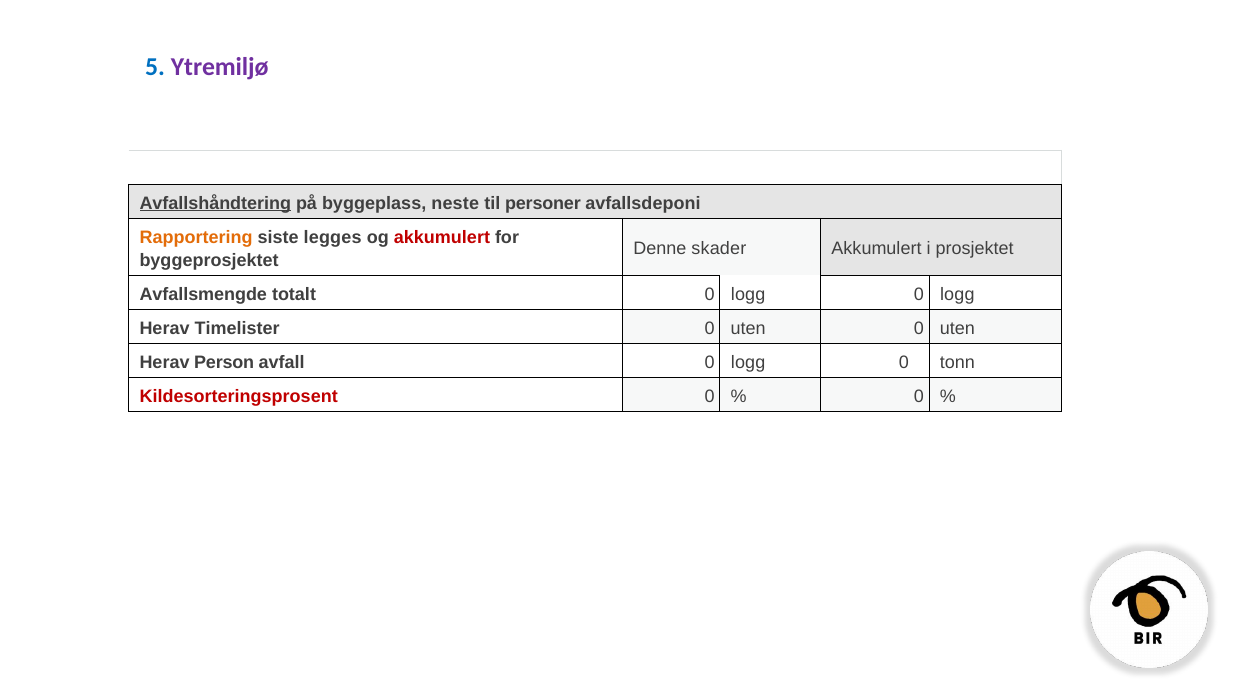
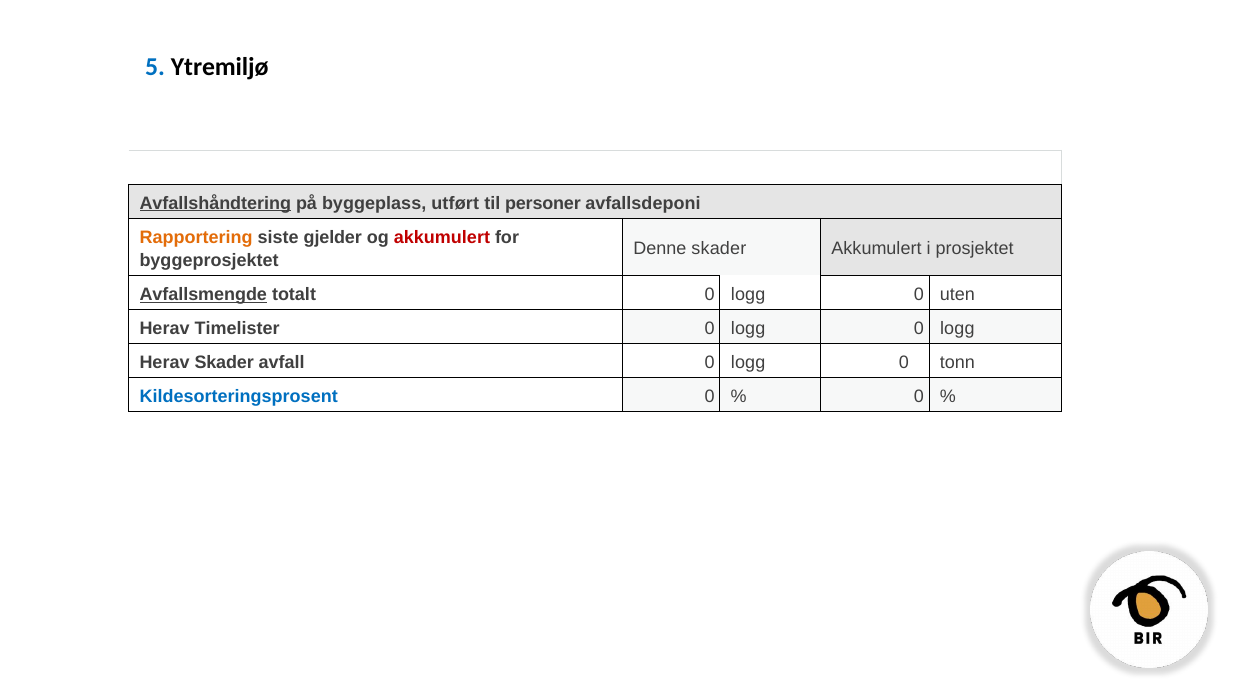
Ytremiljø colour: purple -> black (220, 67)
neste: neste -> utført (455, 203)
legges: legges -> gjelder (333, 237)
Avfallsmengde underline: none -> present (203, 295)
logg: logg -> uten (957, 295)
uten: uten -> logg (748, 329)
uten: uten -> logg (957, 329)
Herav Person: Person -> Skader (224, 363)
Kildesorteringsprosent colour: red -> blue (239, 397)
